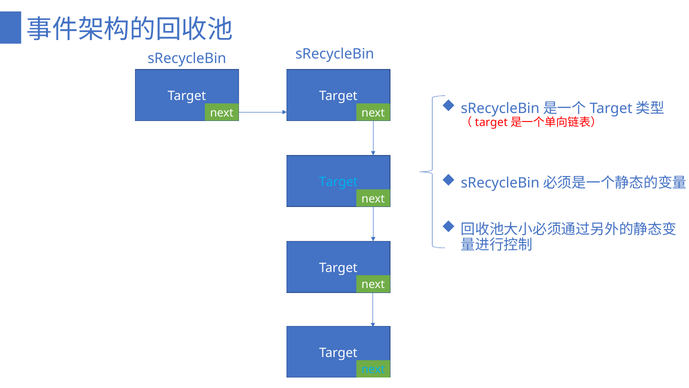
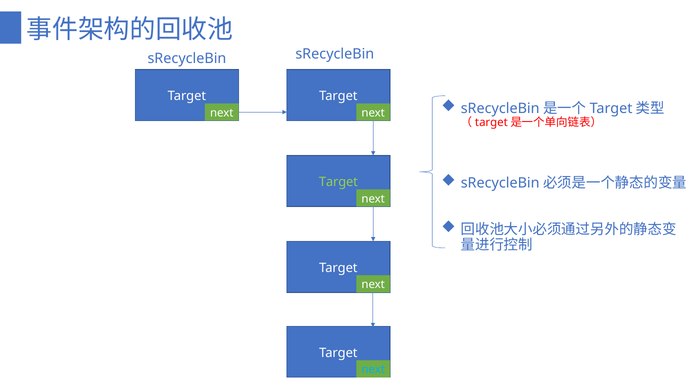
Target colour: light blue -> light green (338, 182)
